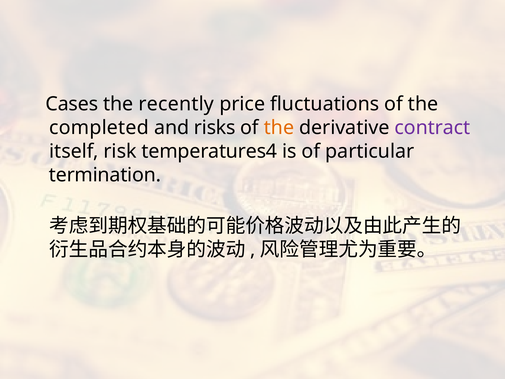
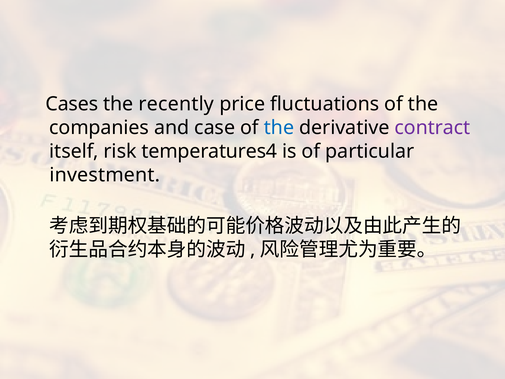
completed: completed -> companies (99, 128)
risks: risks -> case (215, 128)
the colour: orange -> blue (279, 128)
termination: termination -> investment (105, 175)
